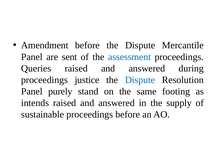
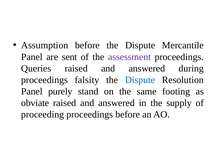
Amendment: Amendment -> Assumption (45, 46)
assessment colour: blue -> purple (129, 57)
justice: justice -> falsity (87, 80)
intends: intends -> obviate (35, 103)
sustainable: sustainable -> proceeding (43, 115)
